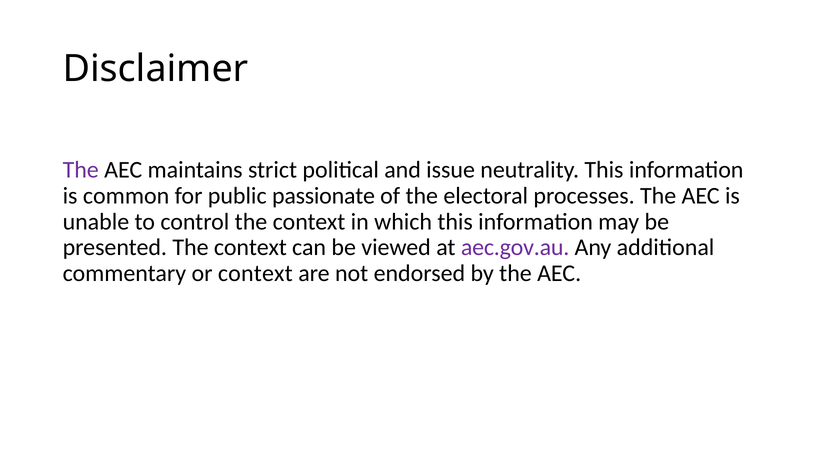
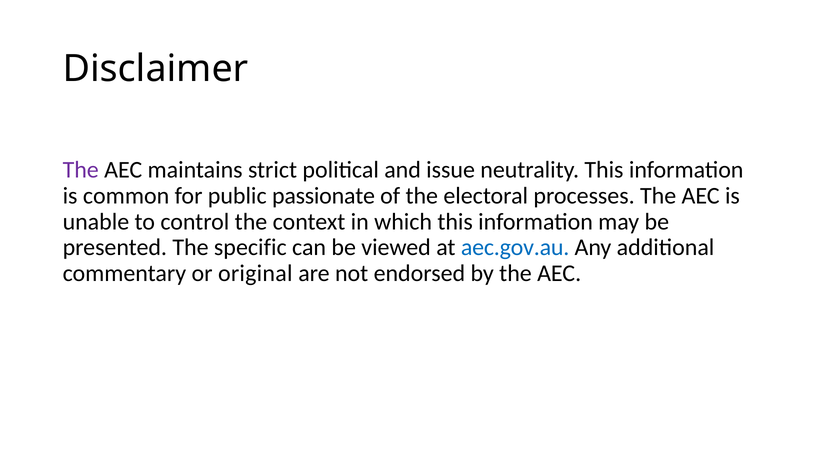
presented The context: context -> specific (250, 248)
aec.gov.au colour: purple -> blue (515, 248)
or context: context -> original (255, 274)
